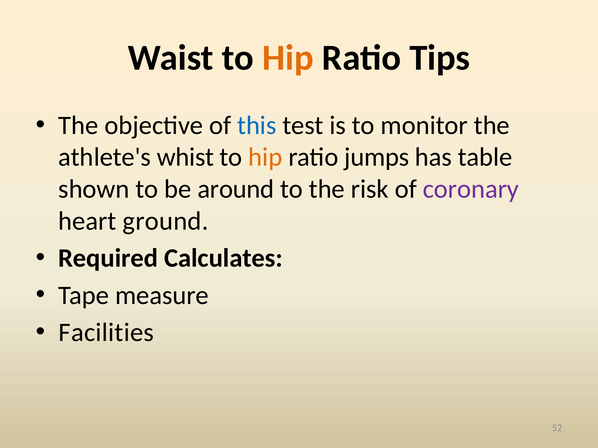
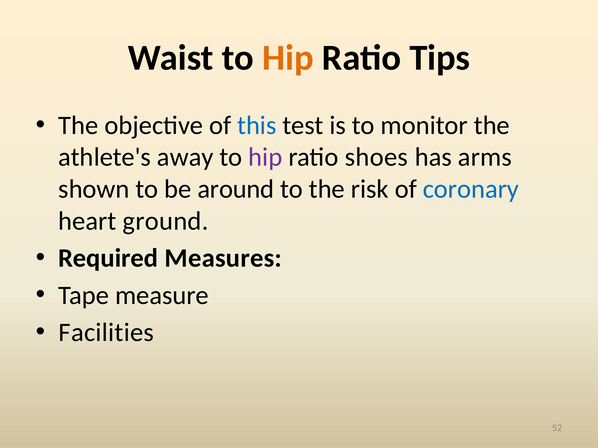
whist: whist -> away (185, 157)
hip colour: orange -> purple (265, 157)
jumps: jumps -> shoes (376, 157)
table: table -> arms (485, 157)
coronary colour: purple -> blue (471, 189)
Calculates: Calculates -> Measures (223, 258)
